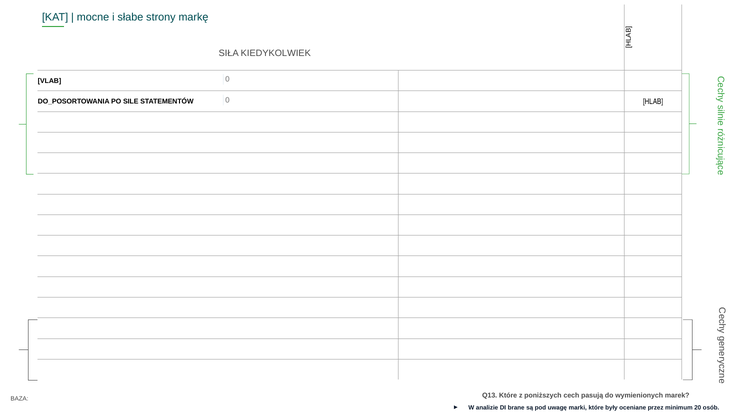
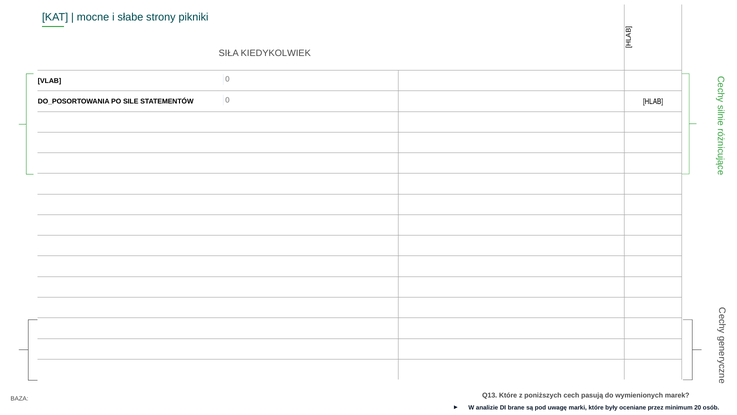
markę: markę -> pikniki (193, 17)
